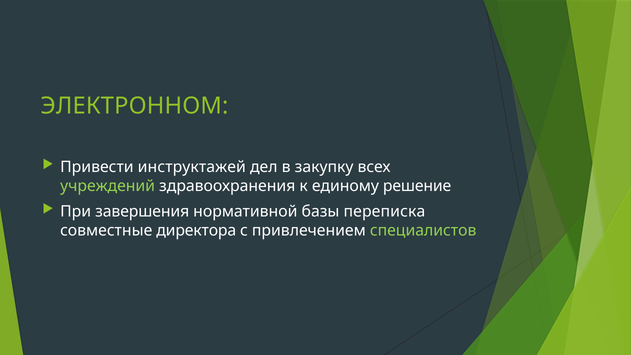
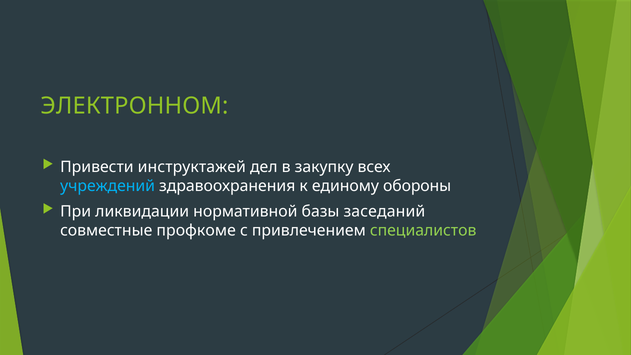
учреждений colour: light green -> light blue (108, 186)
решение: решение -> обороны (417, 186)
завершения: завершения -> ликвидации (142, 211)
переписка: переписка -> заседаний (384, 211)
директора: директора -> профкоме (196, 230)
